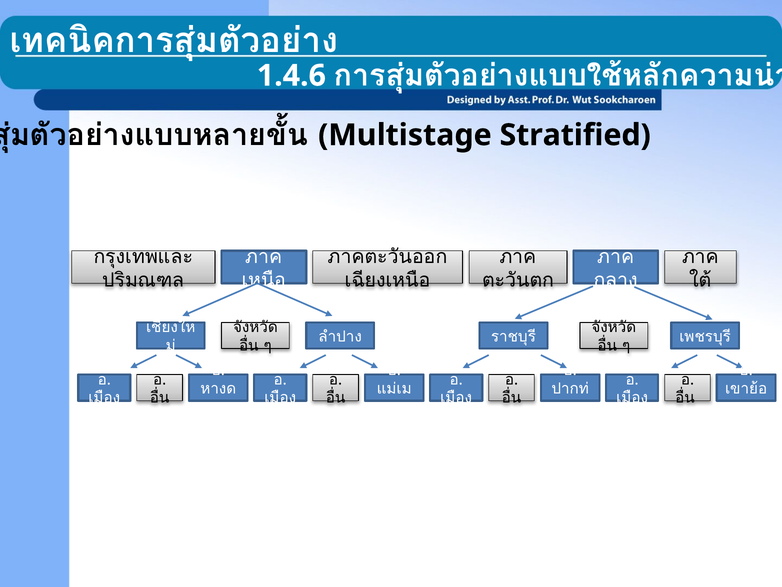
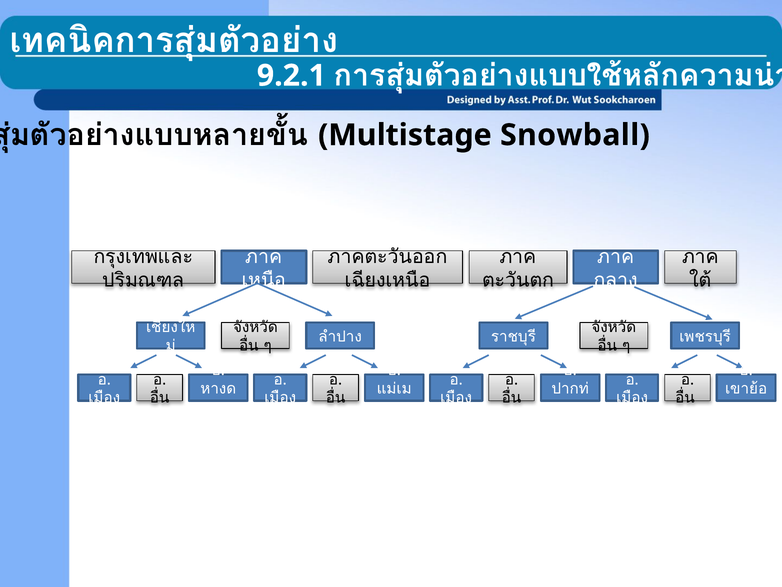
1.4.6: 1.4.6 -> 9.2.1 (291, 76)
Stratified: Stratified -> Snowball (575, 135)
